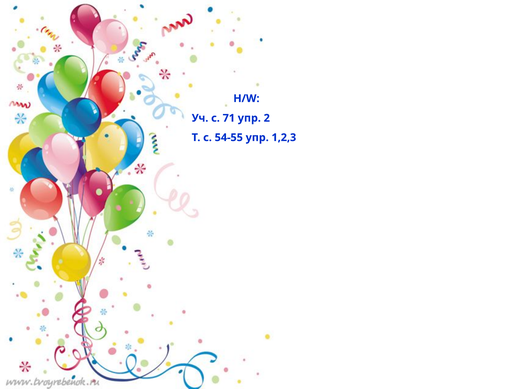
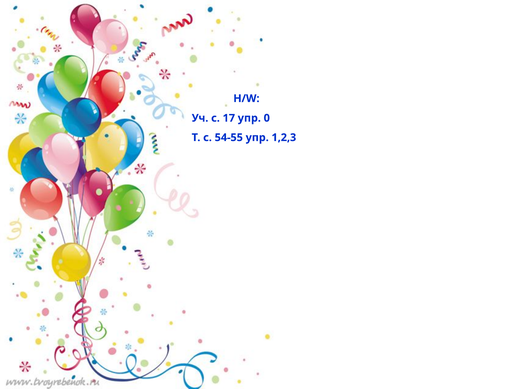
71: 71 -> 17 (229, 118)
2: 2 -> 0 (267, 118)
